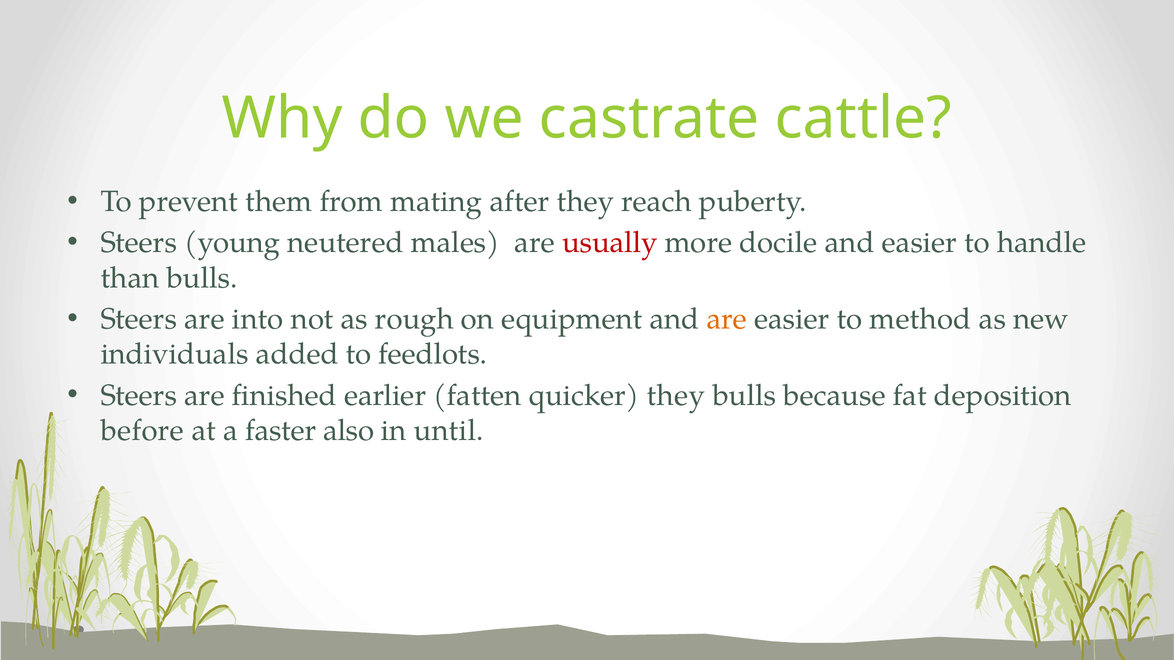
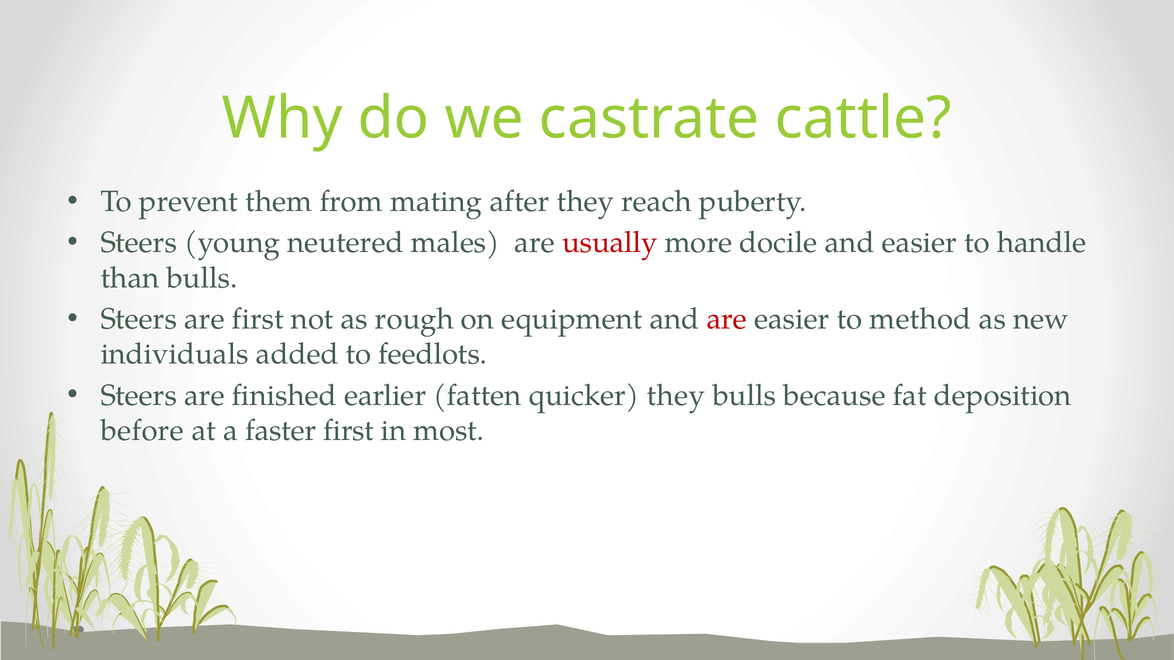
are into: into -> first (258, 319)
are colour: orange -> red (727, 319)
faster also: also -> first (349, 431)
until: until -> most (449, 431)
